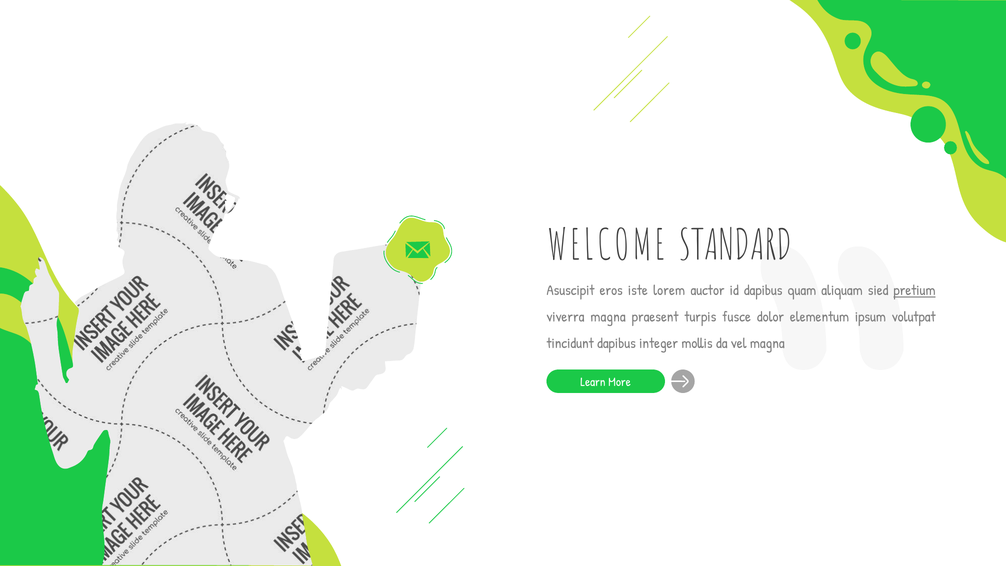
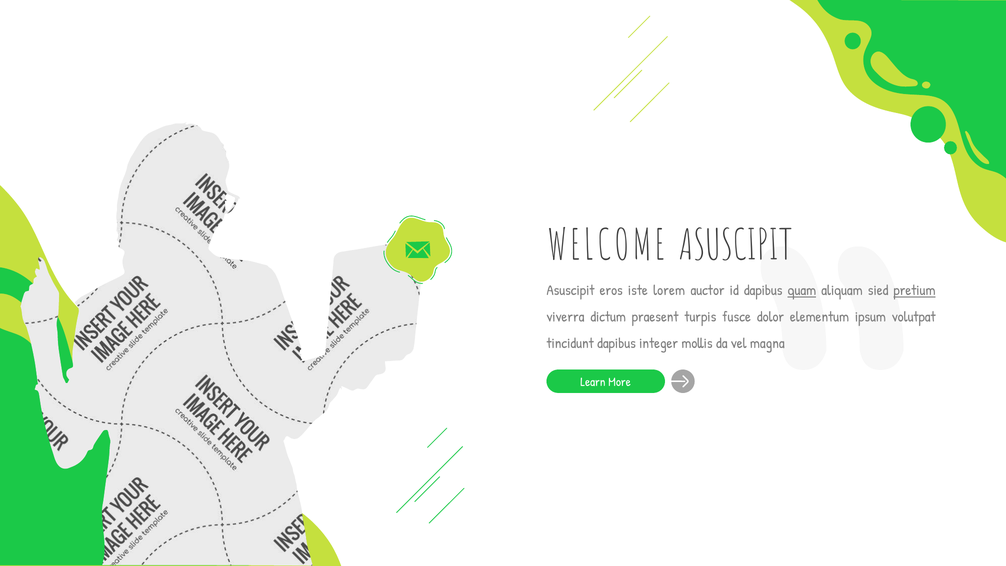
WELCOME STANDARD: STANDARD -> ASUSCIPIT (736, 246)
quam underline: none -> present (802, 290)
viverra magna: magna -> dictum (608, 317)
